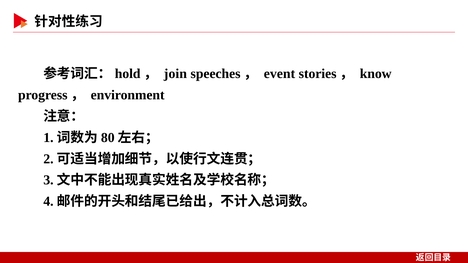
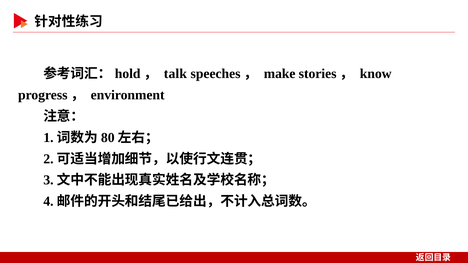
join: join -> talk (175, 74)
event: event -> make (280, 74)
